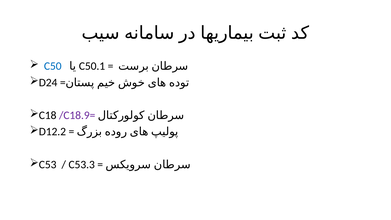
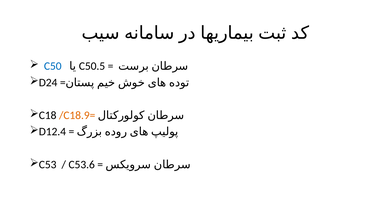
C50.1: C50.1 -> C50.5 (92, 66)
/C18.9= colour: purple -> orange (77, 115)
D12.2: D12.2 -> D12.4 (52, 132)
C53.3: C53.3 -> C53.6 (82, 164)
